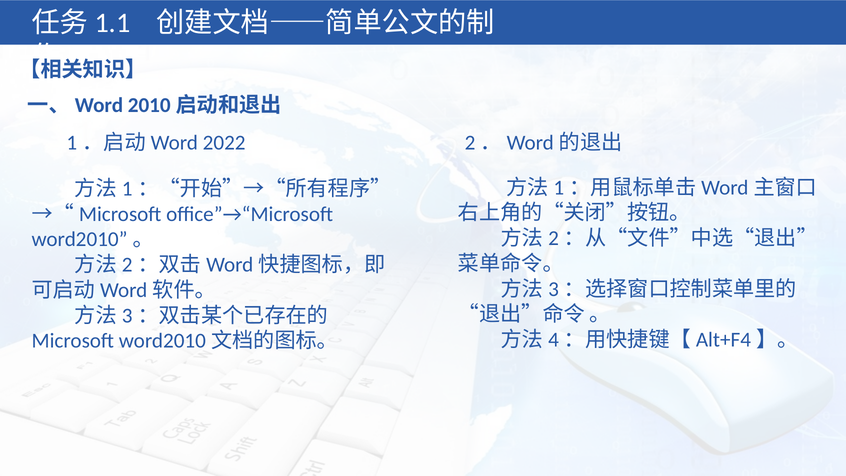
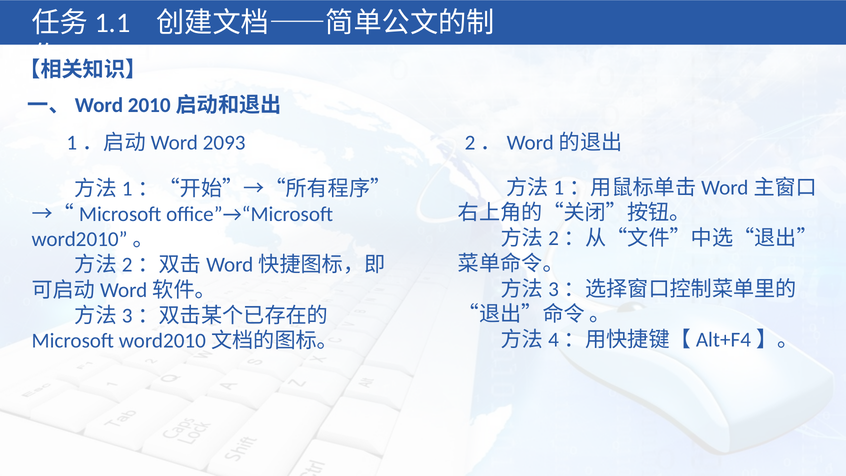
2022: 2022 -> 2093 (224, 143)
